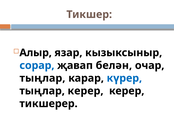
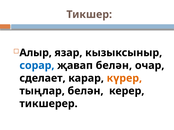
тыңлар: тыңлар -> сделает (43, 78)
күрер colour: blue -> orange (124, 78)
тыңлар керер: керер -> белән (86, 91)
